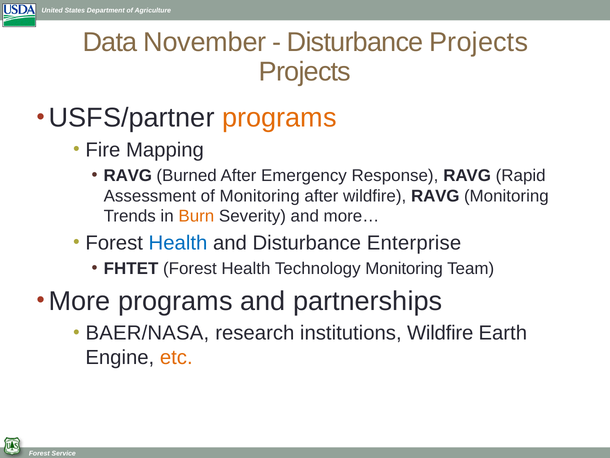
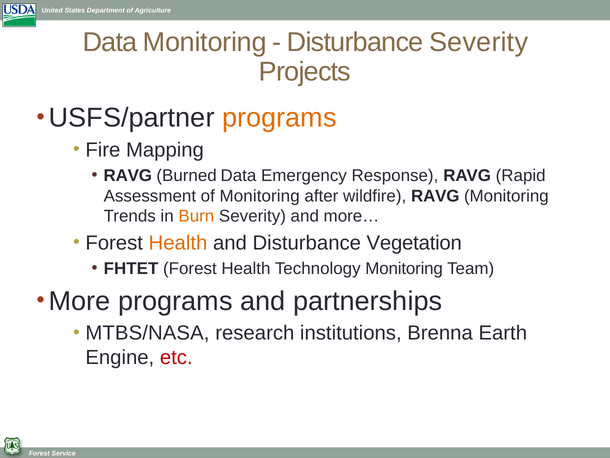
Data November: November -> Monitoring (205, 42)
Disturbance Projects: Projects -> Severity (479, 42)
Burned After: After -> Data (238, 175)
Health colour: blue -> orange (178, 243)
Enterprise: Enterprise -> Vegetation (414, 243)
BAER/NASA: BAER/NASA -> MTBS/NASA (147, 333)
institutions Wildfire: Wildfire -> Brenna (440, 333)
etc colour: orange -> red (176, 357)
